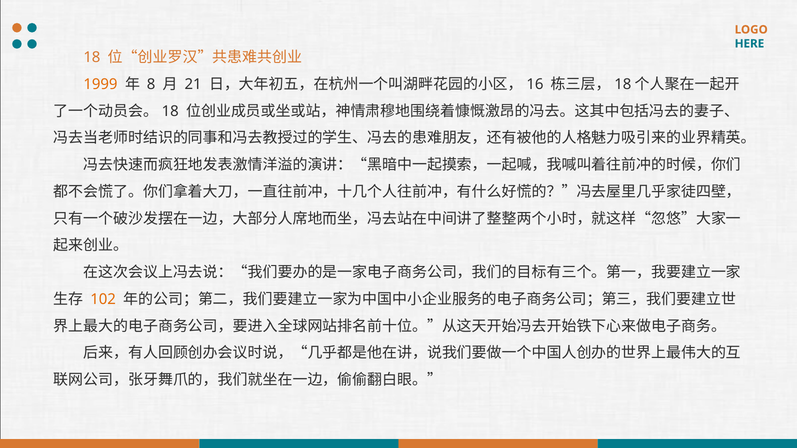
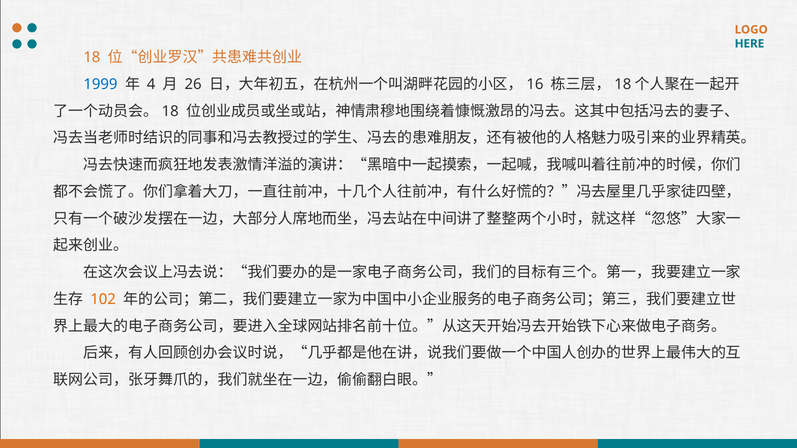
1999 colour: orange -> blue (100, 84)
8: 8 -> 4 (151, 84)
21: 21 -> 26 (193, 84)
